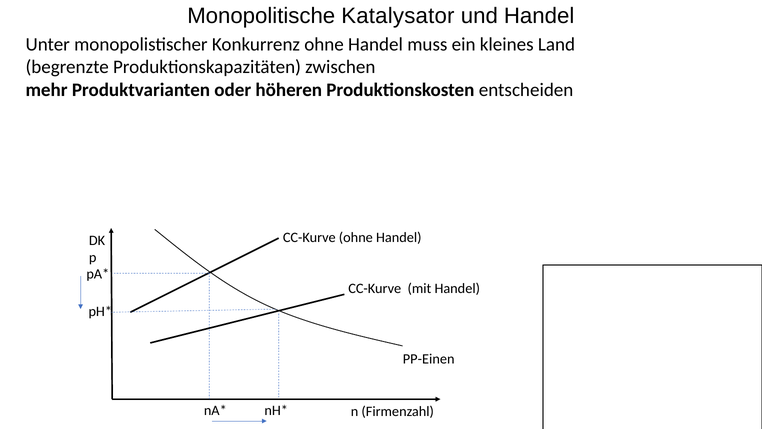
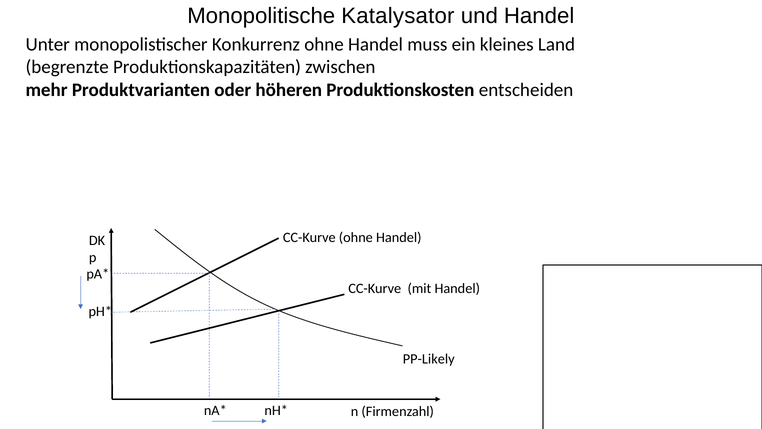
PP-Einen: PP-Einen -> PP-Likely (429, 359)
